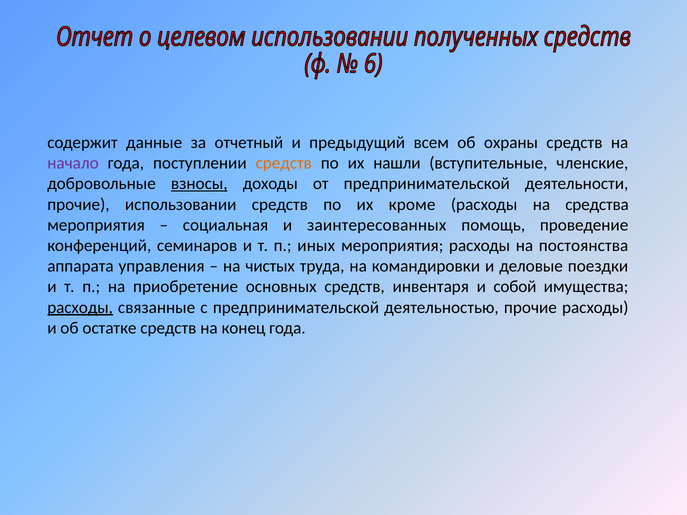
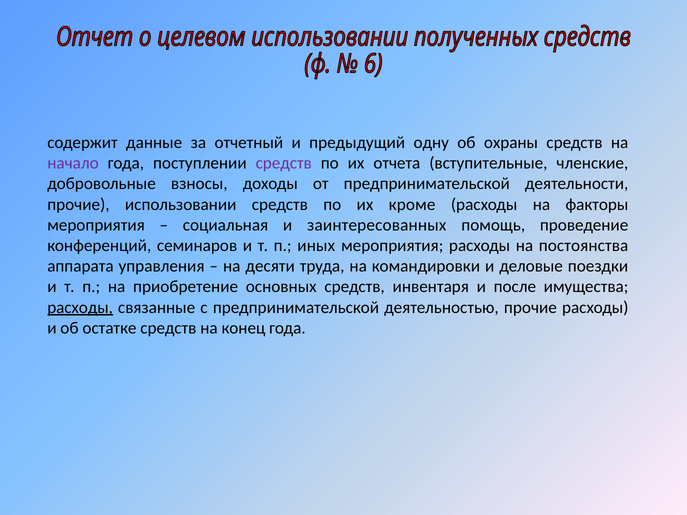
всем: всем -> одну (431, 143)
средств colour: orange -> purple (284, 163)
нашли: нашли -> отчета (397, 163)
взносы underline: present -> none (199, 184)
средства: средства -> факторы (597, 204)
чистых: чистых -> десяти (270, 266)
собой: собой -> после (515, 287)
